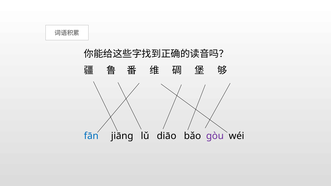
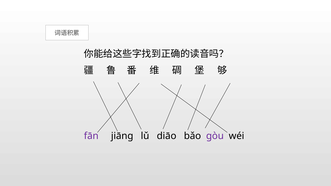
fān colour: blue -> purple (91, 136)
